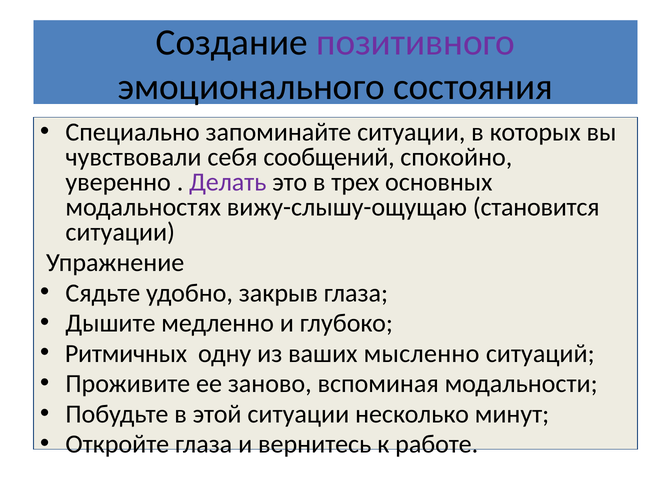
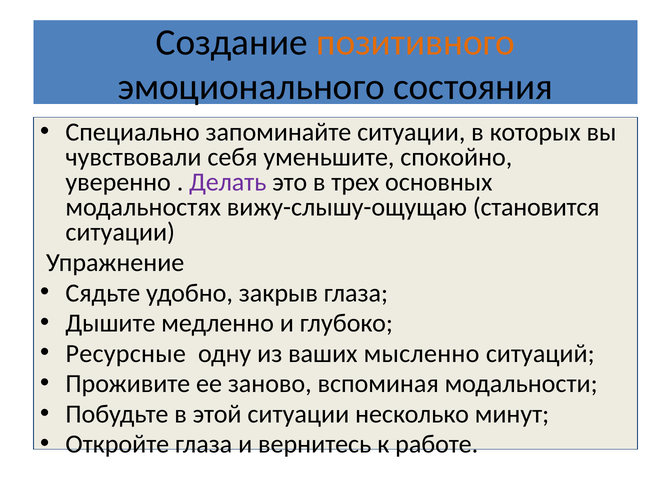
позитивного colour: purple -> orange (416, 42)
сообщений: сообщений -> уменьшите (329, 157)
Ритмичных: Ритмичных -> Ресурсные (126, 354)
